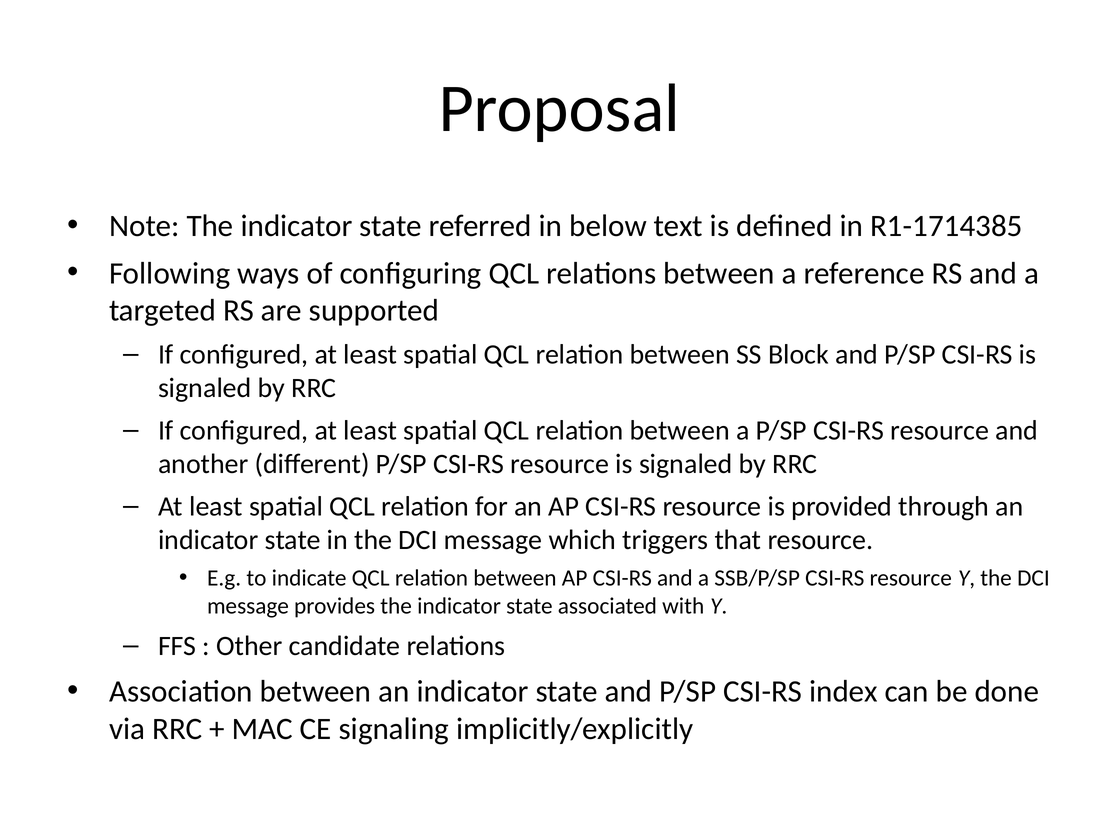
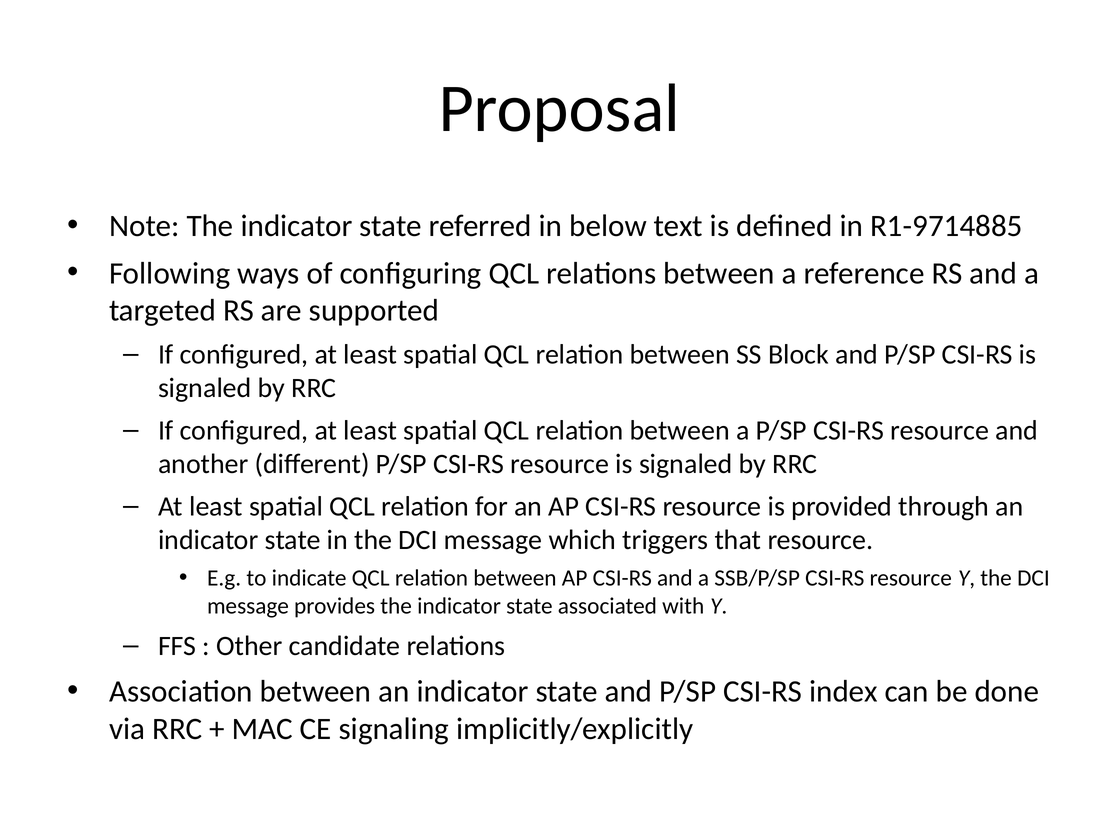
R1-1714385: R1-1714385 -> R1-9714885 (946, 226)
